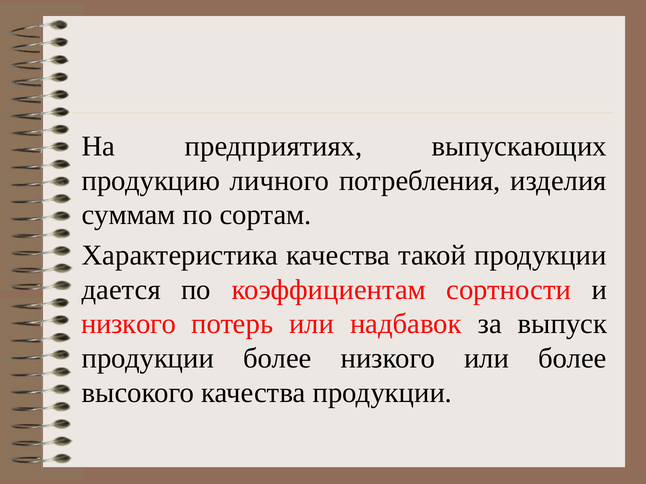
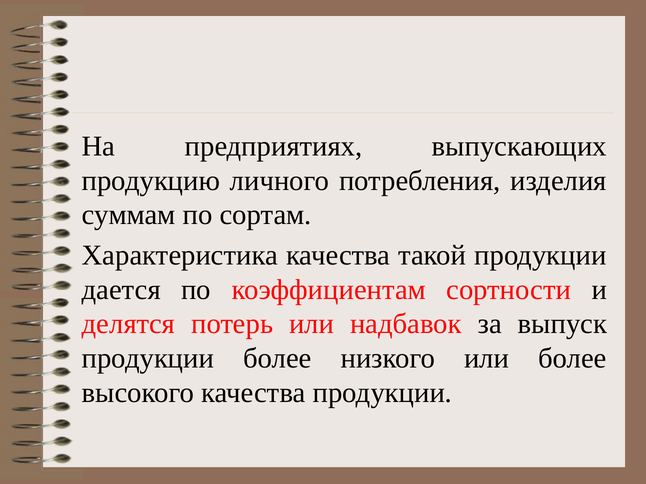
низкого: низкого -> делятся (128, 324)
